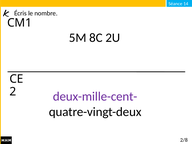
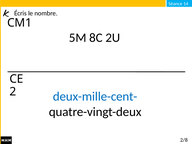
deux-mille-cent- colour: purple -> blue (95, 96)
